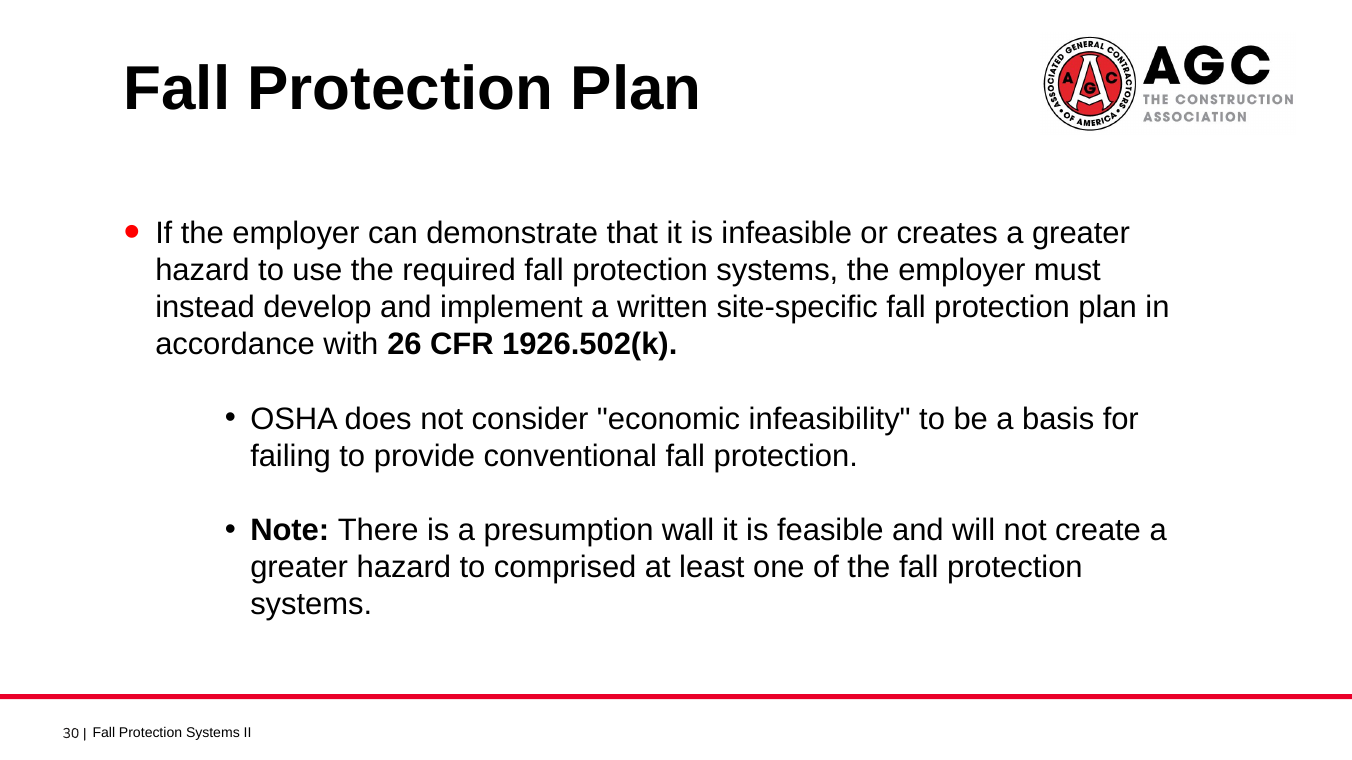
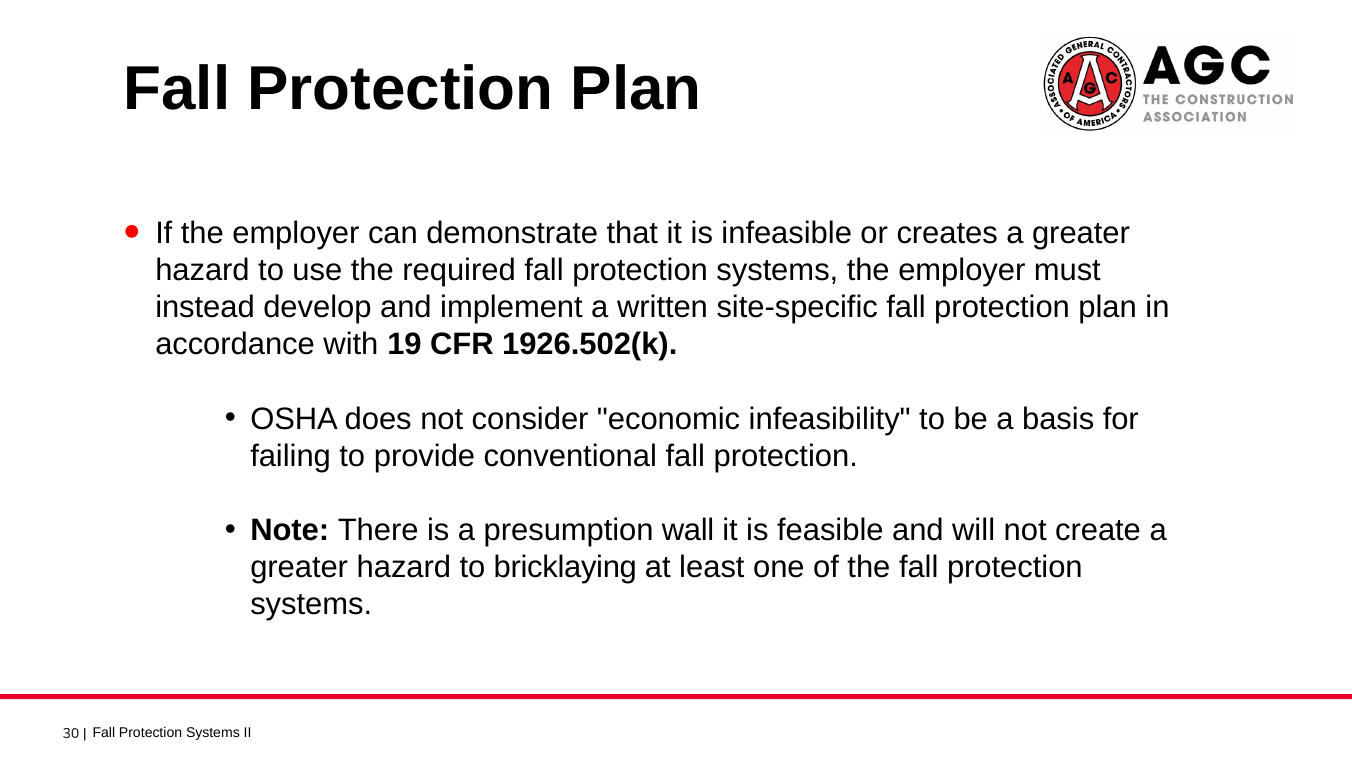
26: 26 -> 19 (404, 345)
comprised: comprised -> bricklaying (565, 568)
